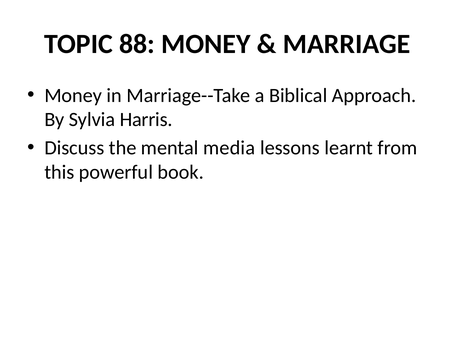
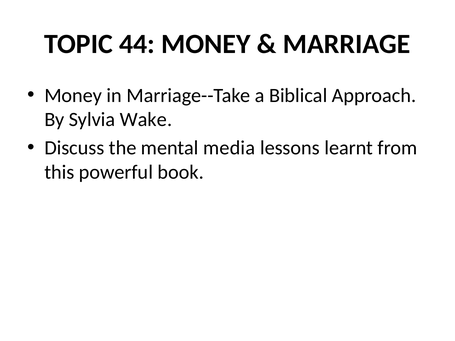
88: 88 -> 44 (137, 44)
Harris: Harris -> Wake (146, 120)
